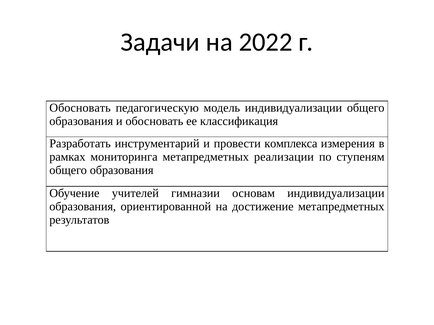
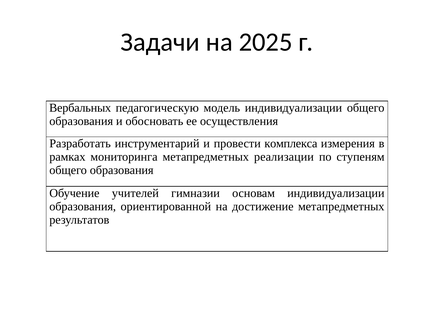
2022: 2022 -> 2025 (266, 42)
Обосновать: Обосновать -> Вербальных (80, 108)
классификация: классификация -> осуществления (239, 121)
